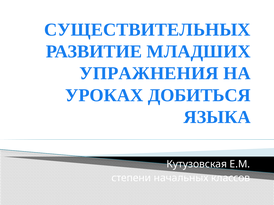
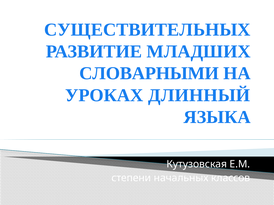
УПРАЖНЕНИЯ: УПРАЖНЕНИЯ -> СЛОВАРНЫМИ (149, 74)
ДОБИТЬСЯ: ДОБИТЬСЯ -> ДЛИННЫЙ (199, 95)
